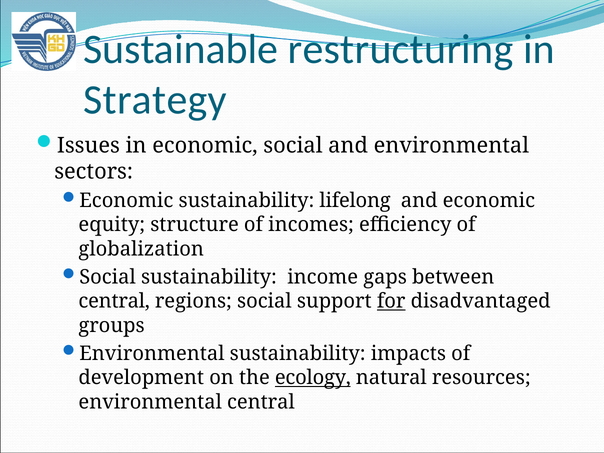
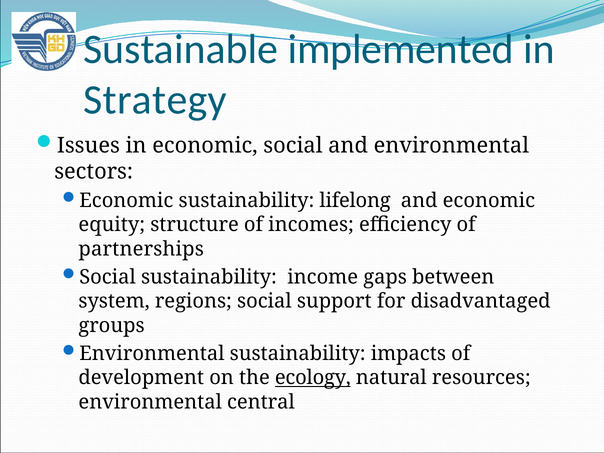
restructuring: restructuring -> implemented (401, 49)
globalization: globalization -> partnerships (141, 249)
central: central -> system (114, 301)
for underline: present -> none (391, 301)
